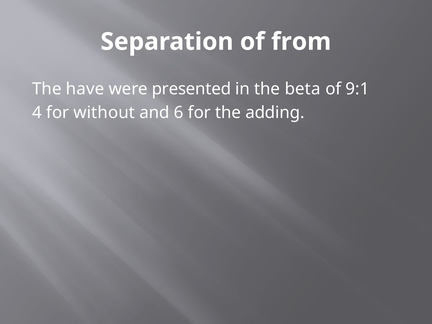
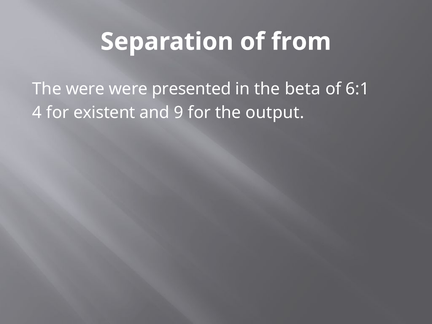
The have: have -> were (85, 89)
9:1: 9:1 -> 6:1 (357, 89)
without: without -> existent (104, 113)
6: 6 -> 9 (179, 113)
adding: adding -> output (275, 113)
